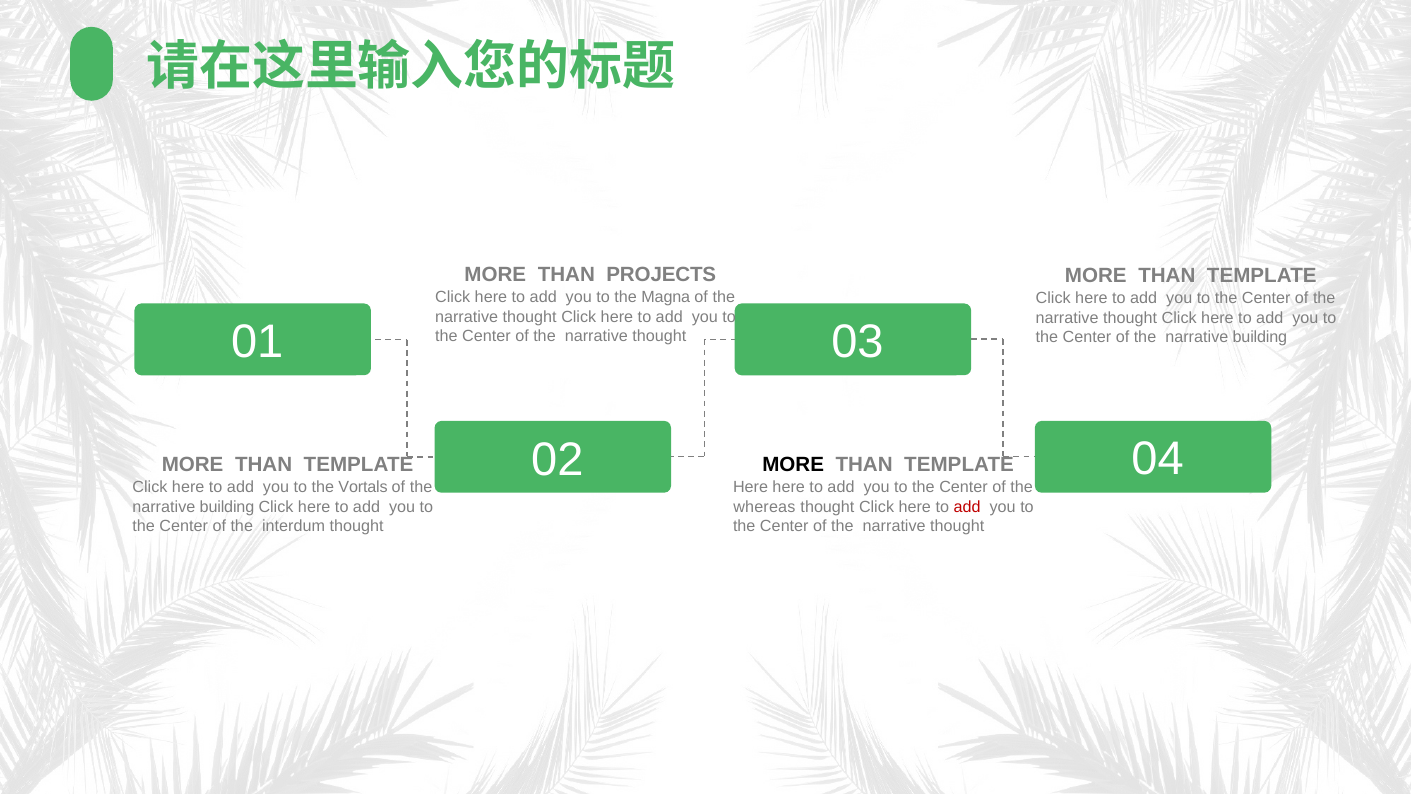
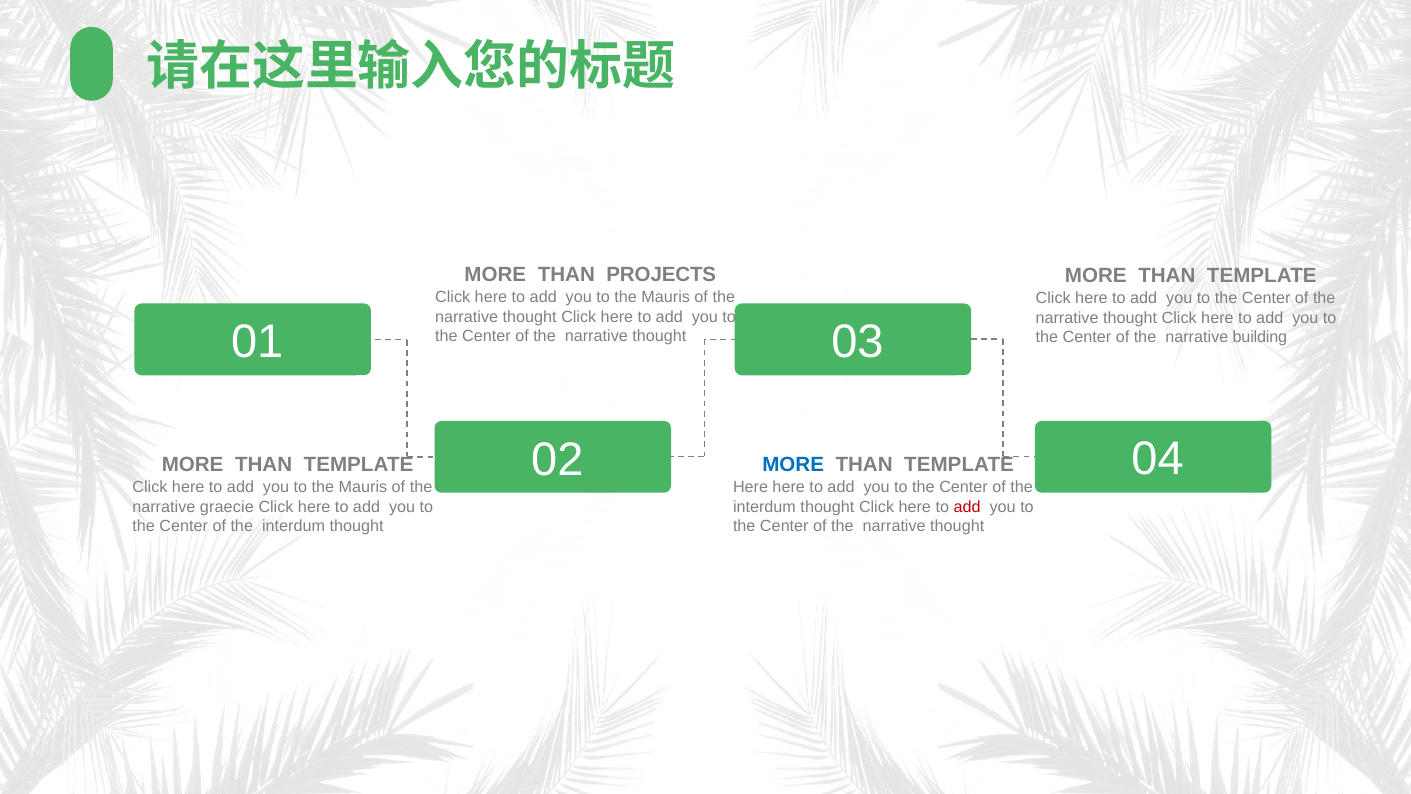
Magna: Magna -> Mauris (666, 298)
MORE colour: black -> blue (793, 464)
Vortals: Vortals -> Mauris (363, 487)
building: building -> graecie (227, 507)
whereas: whereas -> interdum (764, 507)
